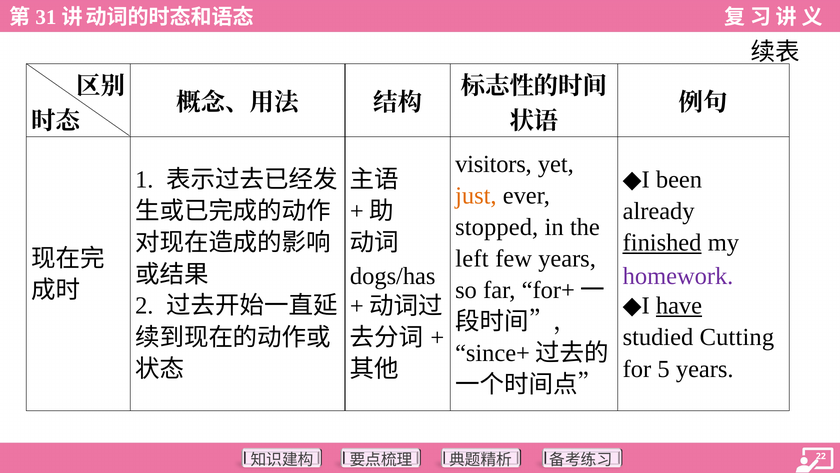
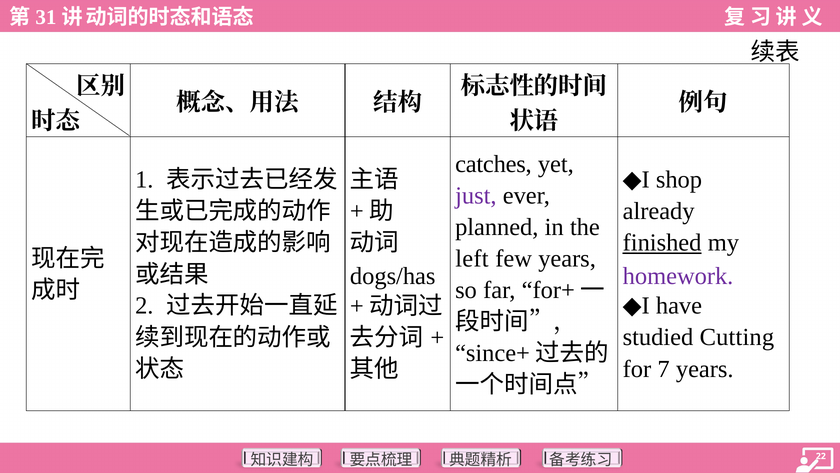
visitors: visitors -> catches (493, 164)
been: been -> shop (679, 180)
just colour: orange -> purple (476, 195)
stopped: stopped -> planned (497, 227)
have underline: present -> none (679, 306)
5: 5 -> 7 (664, 369)
